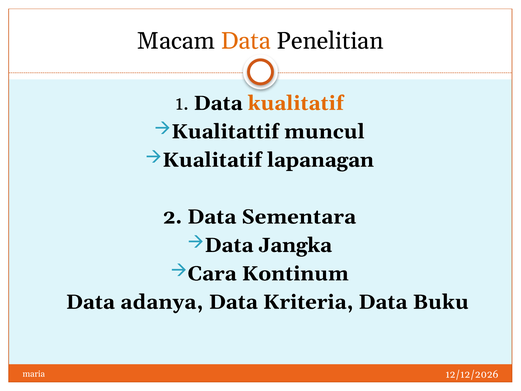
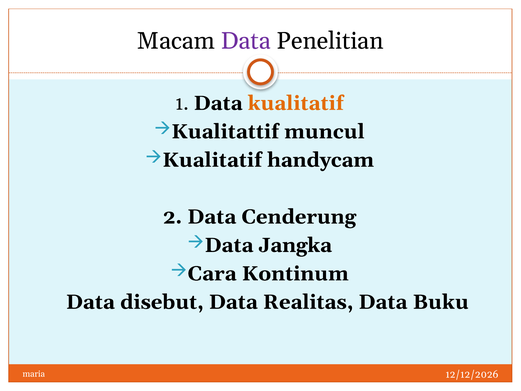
Data colour: orange -> purple (246, 41)
lapanagan: lapanagan -> handycam (321, 160)
Sementara: Sementara -> Cenderung (299, 217)
adanya: adanya -> disebut (162, 302)
Kriteria: Kriteria -> Realitas (308, 302)
